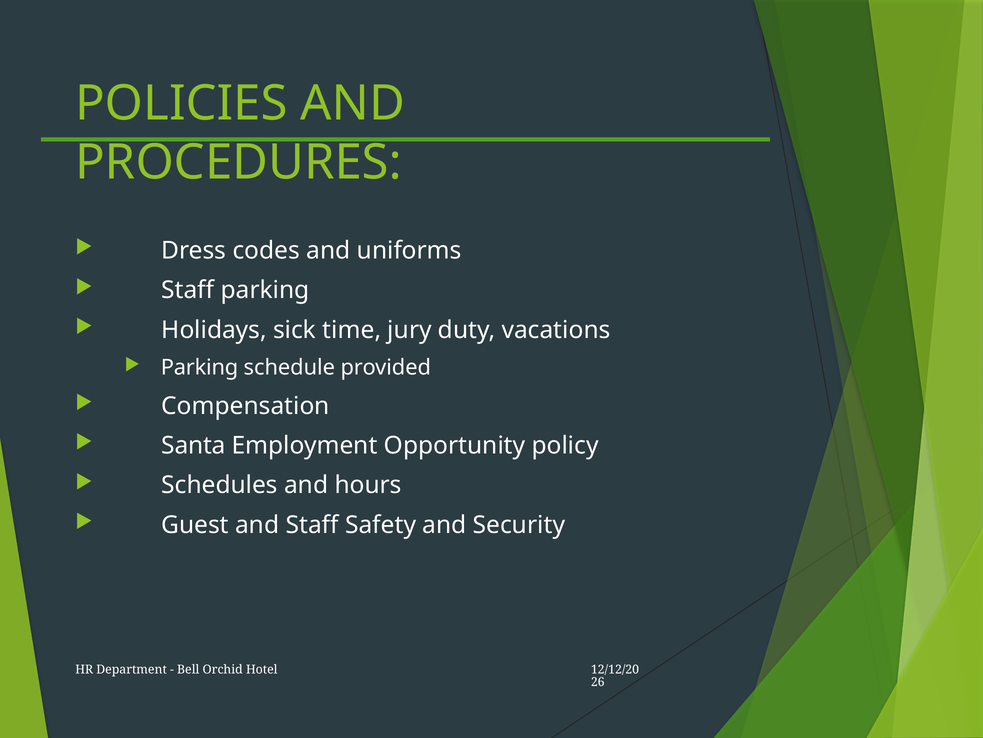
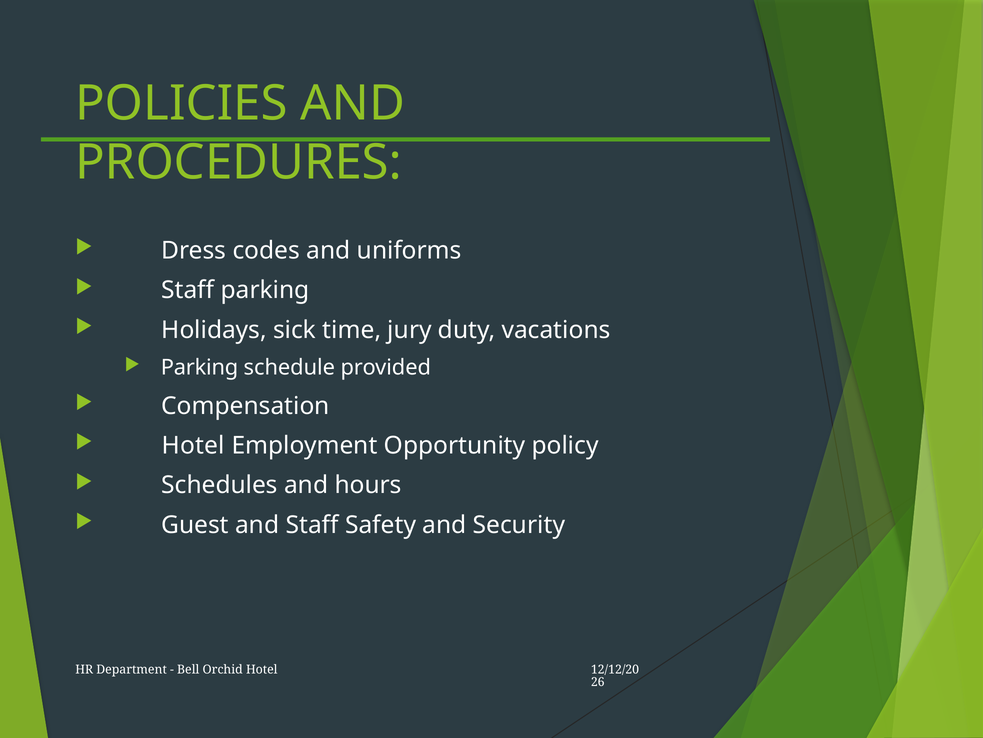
Santa: Santa -> Hotel (193, 445)
